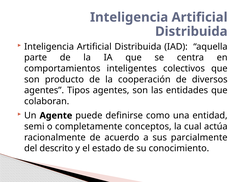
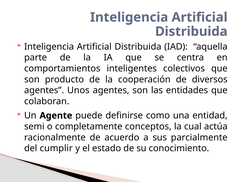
Tipos: Tipos -> Unos (78, 90)
descrito: descrito -> cumplir (56, 148)
